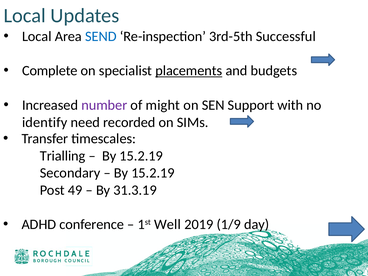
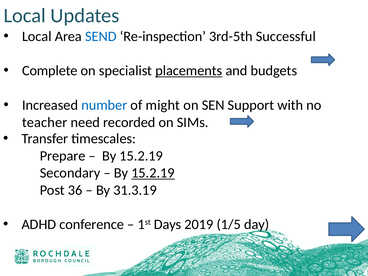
number colour: purple -> blue (104, 105)
identify: identify -> teacher (45, 122)
Trialling: Trialling -> Prepare (63, 156)
15.2.19 underline: none -> present (153, 173)
49: 49 -> 36 (75, 190)
Well: Well -> Days (168, 225)
1/9: 1/9 -> 1/5 (229, 225)
